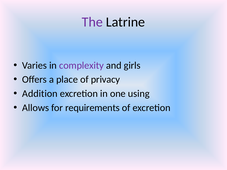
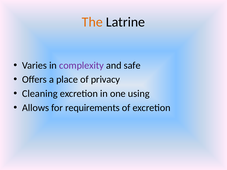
The colour: purple -> orange (92, 22)
girls: girls -> safe (132, 65)
Addition: Addition -> Cleaning (40, 94)
